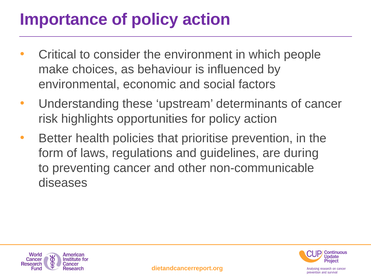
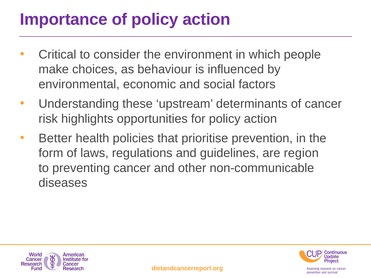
during: during -> region (301, 153)
